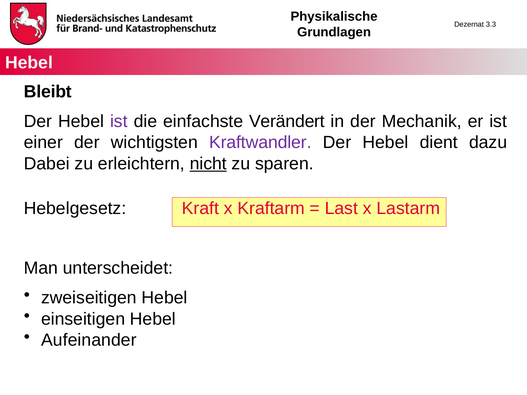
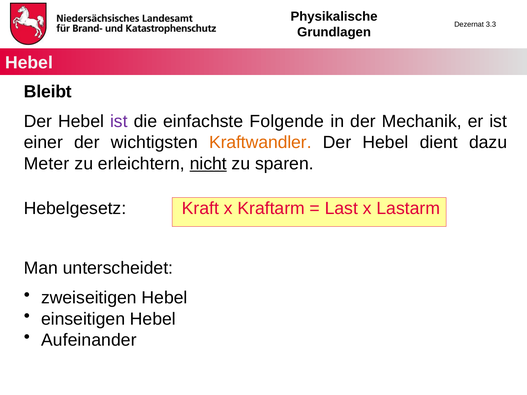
Verändert: Verändert -> Folgende (287, 122)
Kraftwandler colour: purple -> orange (260, 143)
Dabei: Dabei -> Meter (47, 164)
